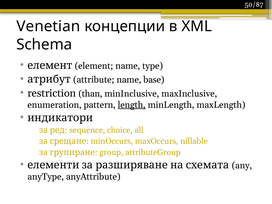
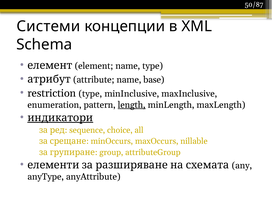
Venetian: Venetian -> Системи (48, 26)
restriction than: than -> type (90, 94)
индикатори underline: none -> present (60, 118)
